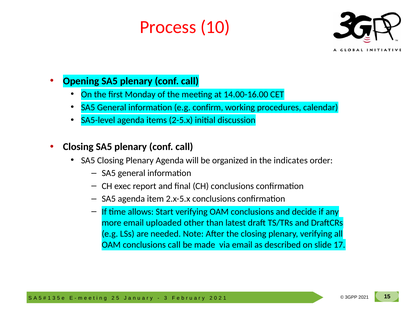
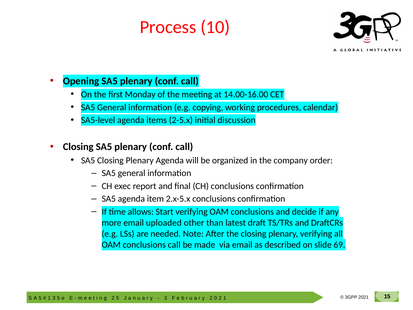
confirm: confirm -> copying (208, 107)
indicates: indicates -> company (291, 160)
17: 17 -> 69 (339, 245)
